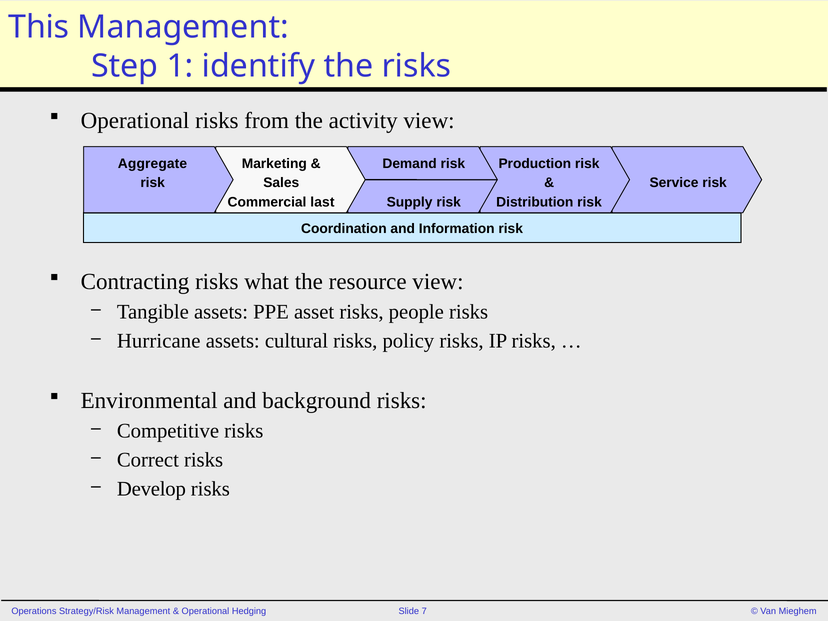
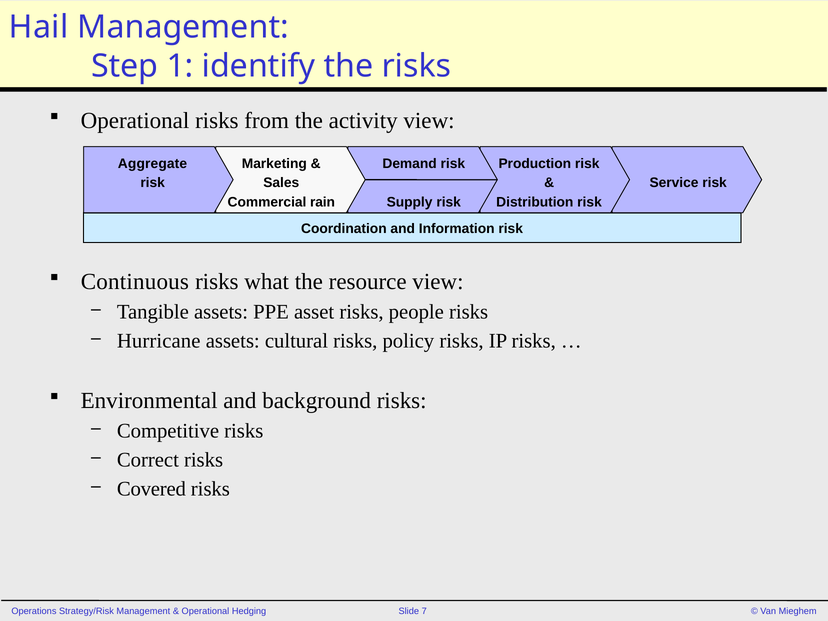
This: This -> Hail (39, 27)
last: last -> rain (323, 202)
Contracting: Contracting -> Continuous (135, 282)
Develop: Develop -> Covered (151, 489)
